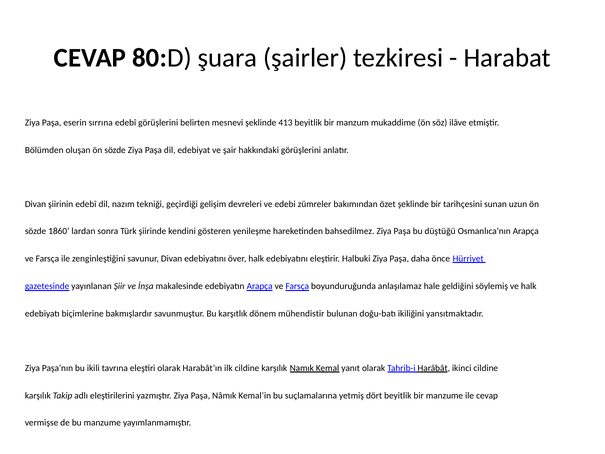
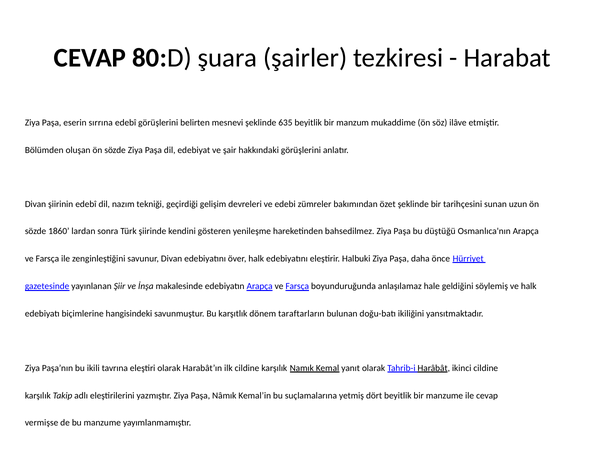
413: 413 -> 635 (285, 123)
bakmışlardır: bakmışlardır -> hangisindeki (129, 314)
mühendistir: mühendistir -> taraftarların (301, 314)
